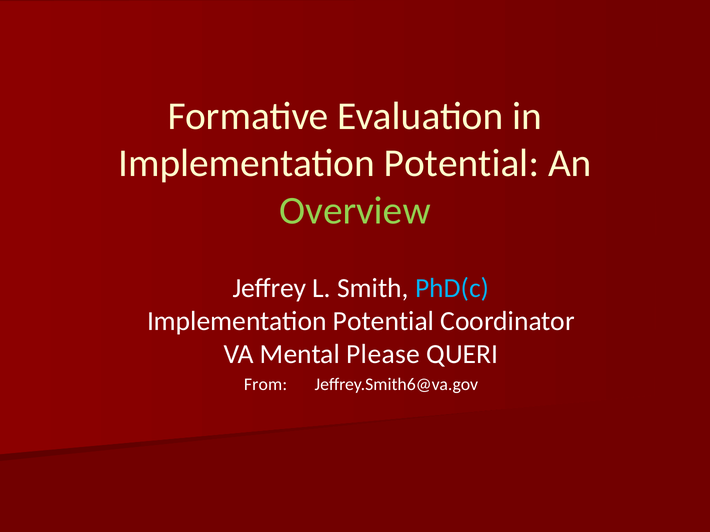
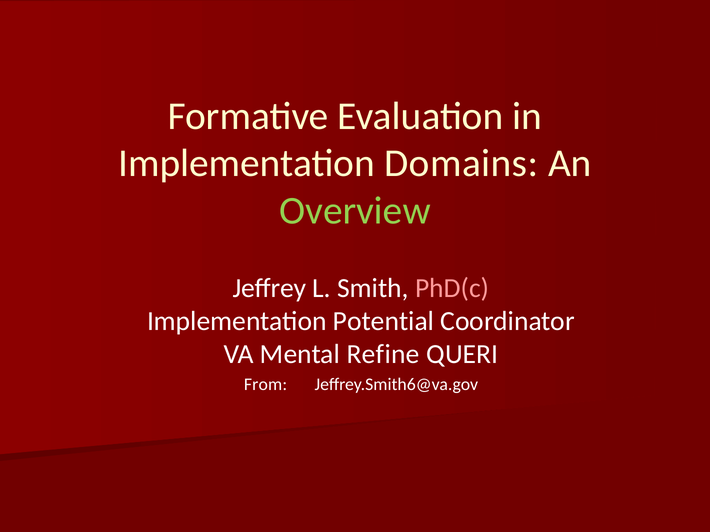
Potential: Potential -> Domains (461, 164)
PhD(c colour: light blue -> pink (452, 288)
Please: Please -> Refine (383, 355)
